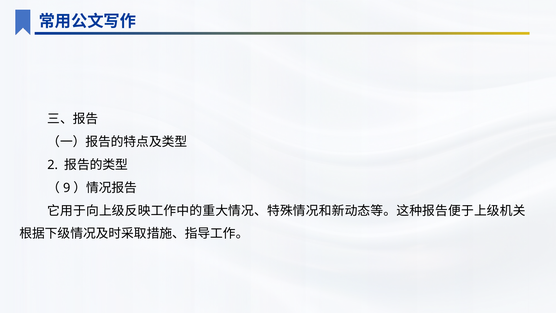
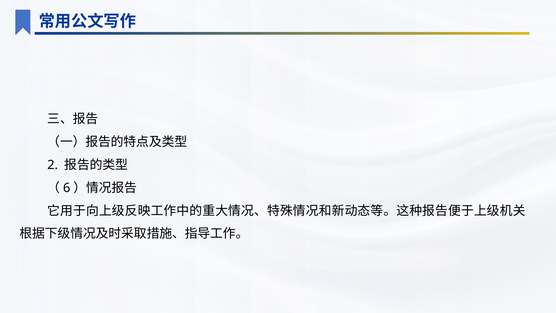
9: 9 -> 6 (67, 188)
